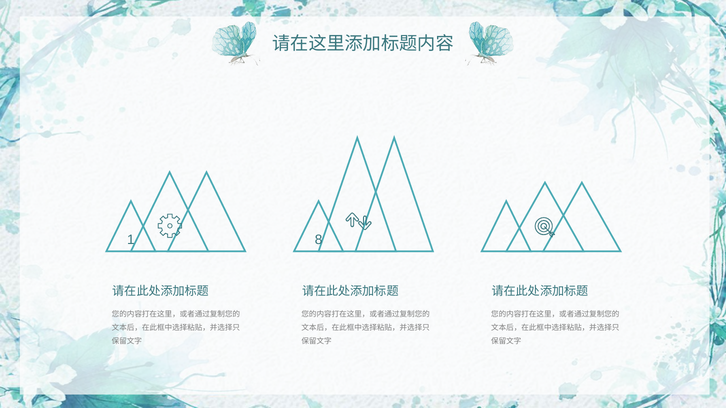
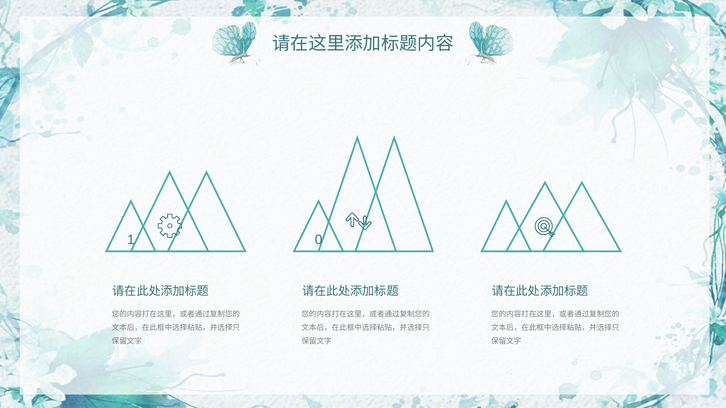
8: 8 -> 0 (319, 240)
